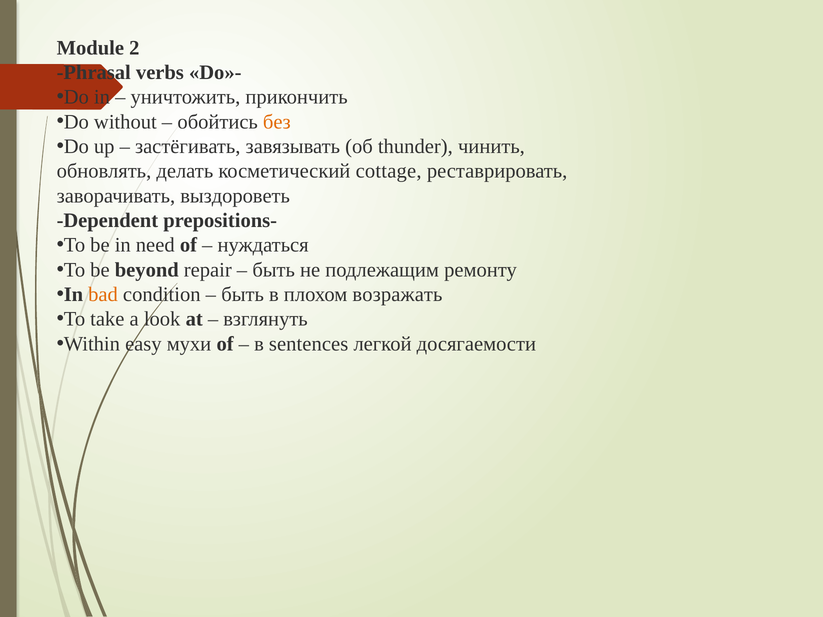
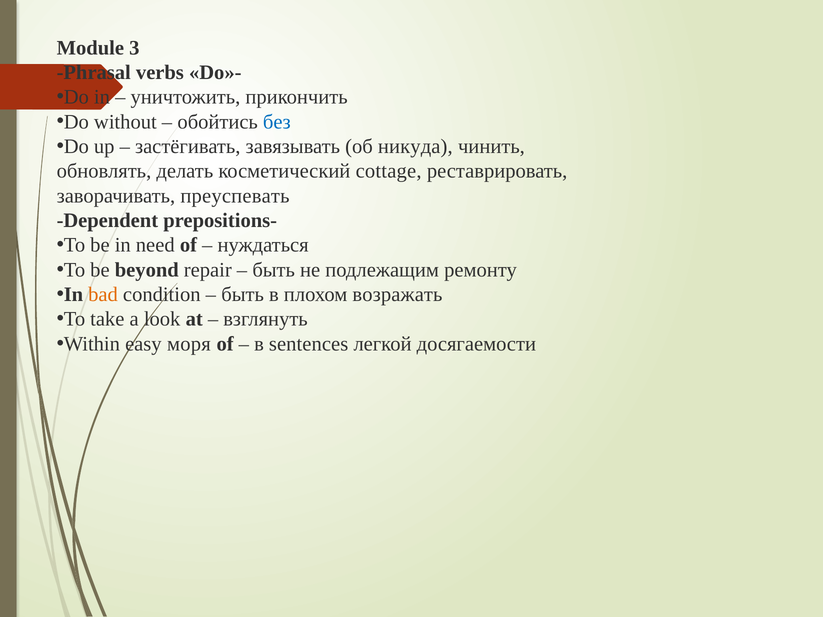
2: 2 -> 3 (134, 48)
без colour: orange -> blue (277, 122)
thunder: thunder -> никуда (415, 147)
выздороветь: выздороветь -> преуспевать (235, 196)
мухи: мухи -> моря (189, 344)
